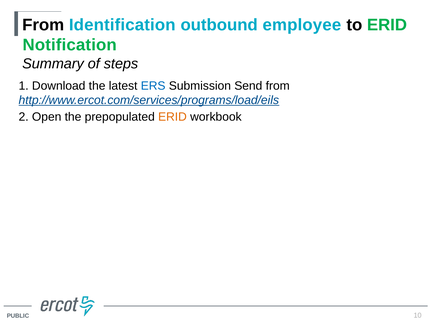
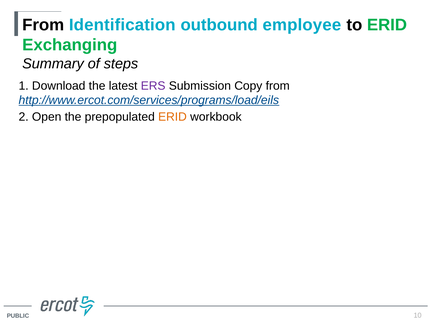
Notification: Notification -> Exchanging (70, 45)
ERS colour: blue -> purple (153, 86)
Send: Send -> Copy (248, 86)
